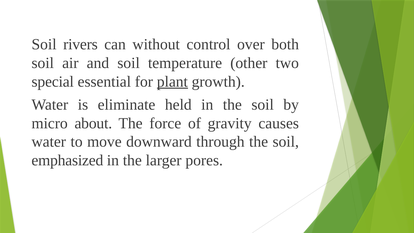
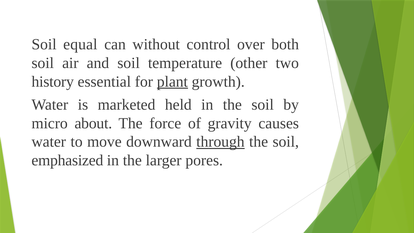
rivers: rivers -> equal (80, 44)
special: special -> history (53, 82)
eliminate: eliminate -> marketed (127, 105)
through underline: none -> present (220, 142)
